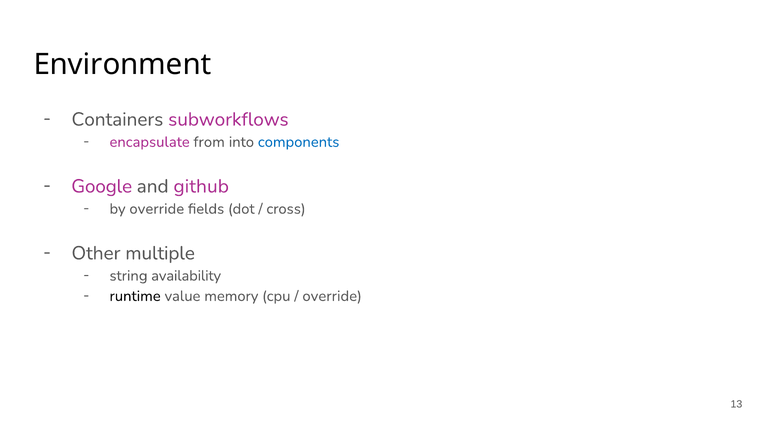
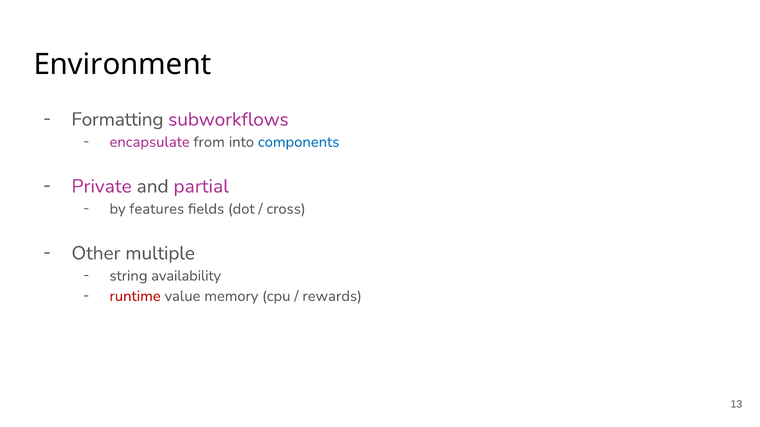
Containers: Containers -> Formatting (117, 120)
Google: Google -> Private (102, 186)
github: github -> partial (201, 186)
by override: override -> features (157, 209)
runtime colour: black -> red (135, 296)
override: override -> rewards (332, 296)
